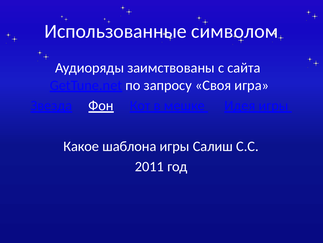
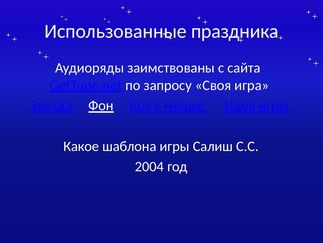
символом: символом -> праздника (235, 31)
2011: 2011 -> 2004 (149, 166)
